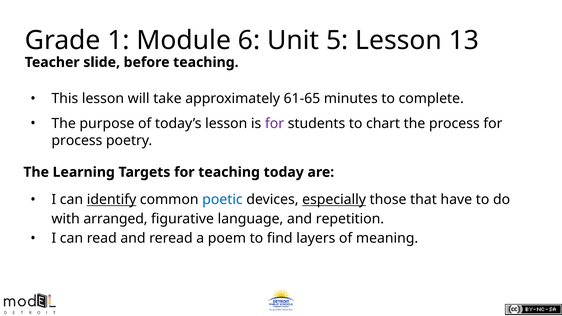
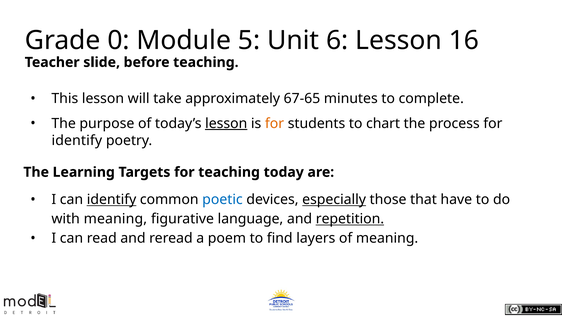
1: 1 -> 0 (119, 40)
6: 6 -> 5 (249, 40)
5: 5 -> 6 (337, 40)
13: 13 -> 16 (464, 40)
61-65: 61-65 -> 67-65 (302, 99)
lesson underline: none -> present (226, 124)
for colour: purple -> orange (275, 124)
process: process -> identify (77, 140)
with arranged: arranged -> meaning (115, 219)
repetition underline: none -> present (350, 219)
